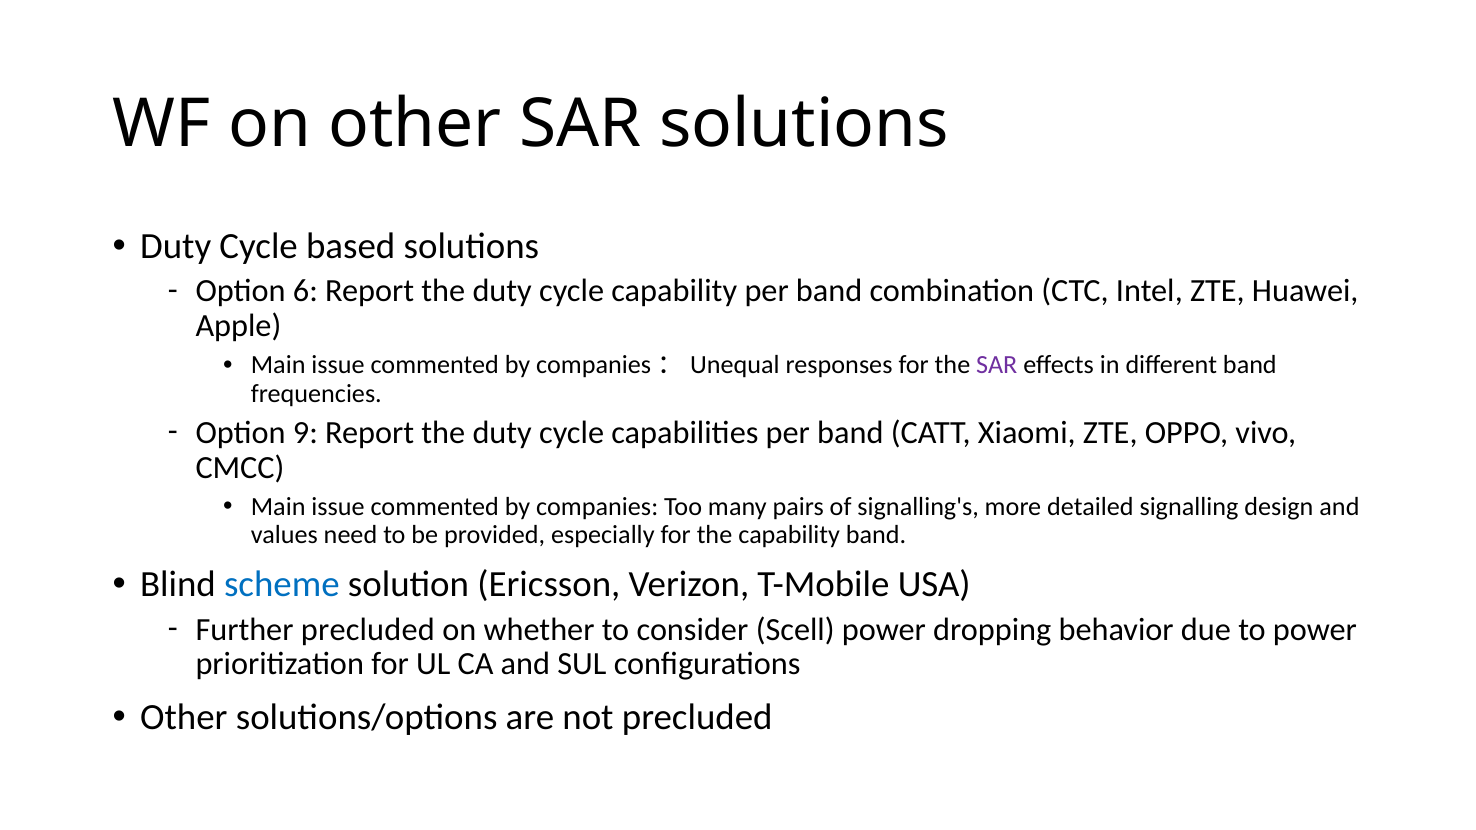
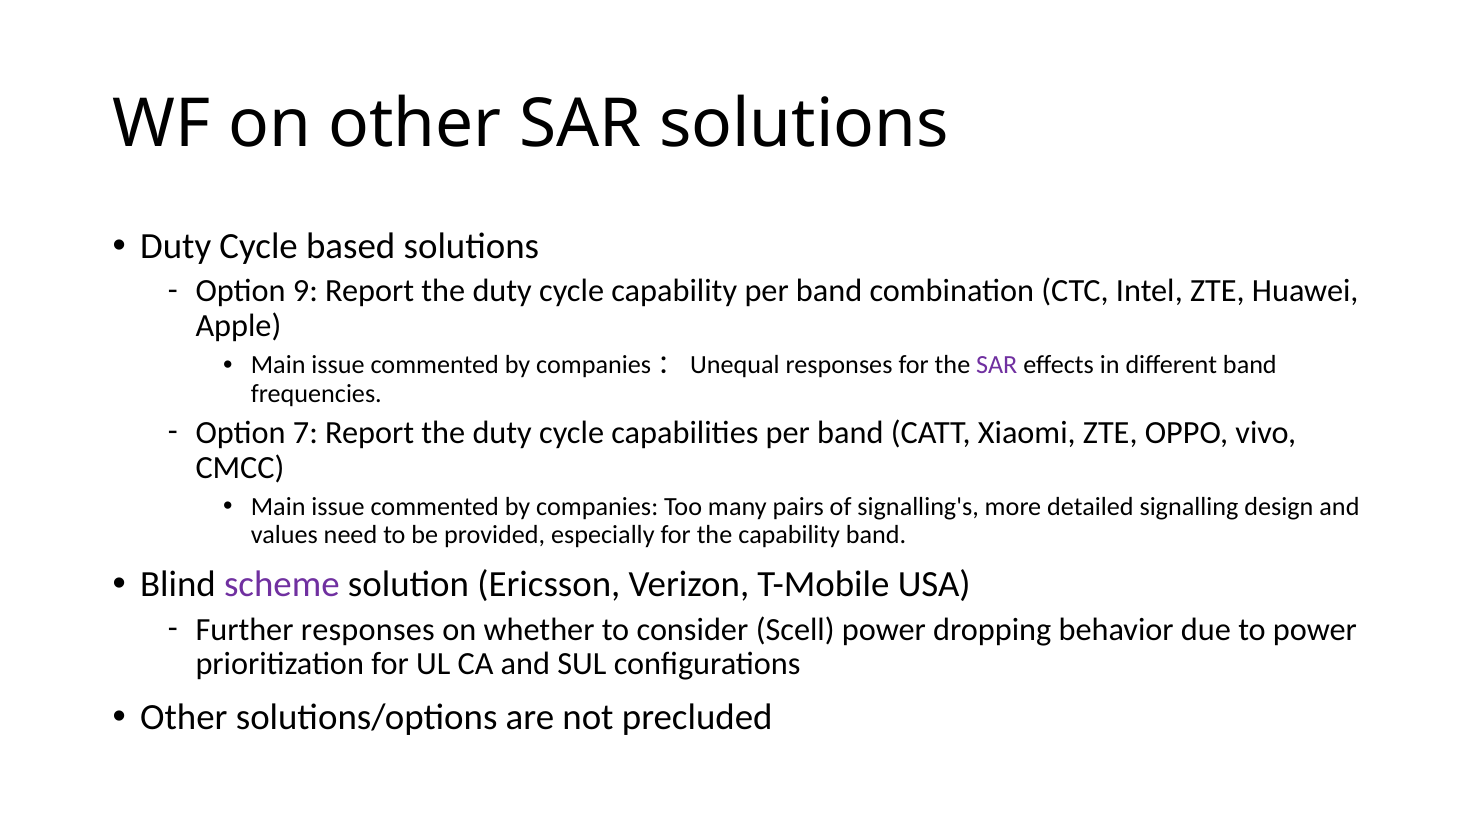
6: 6 -> 9 (305, 291)
9: 9 -> 7 (305, 433)
scheme colour: blue -> purple (282, 585)
Further precluded: precluded -> responses (368, 630)
